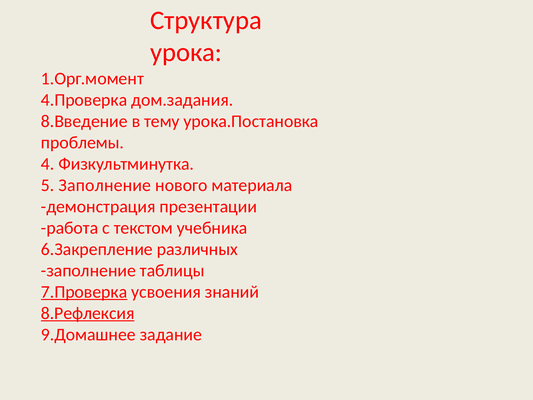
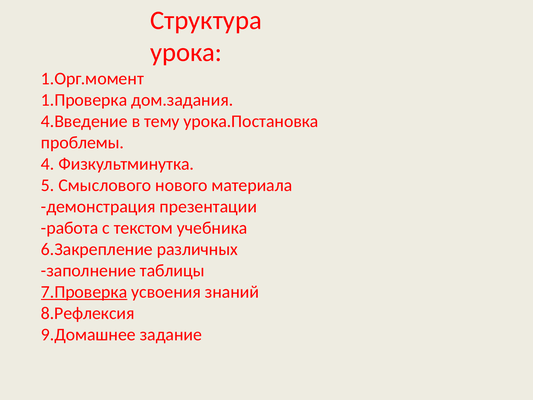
4.Проверка: 4.Проверка -> 1.Проверка (84, 100)
8.Введение: 8.Введение -> 4.Введение (84, 121)
5 Заполнение: Заполнение -> Смыслового (105, 185)
8.Рефлексия underline: present -> none (88, 313)
